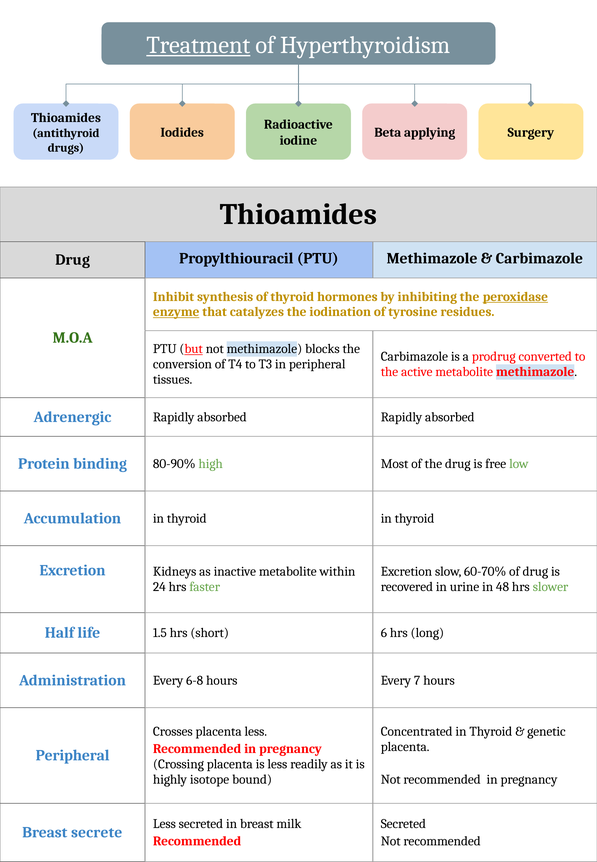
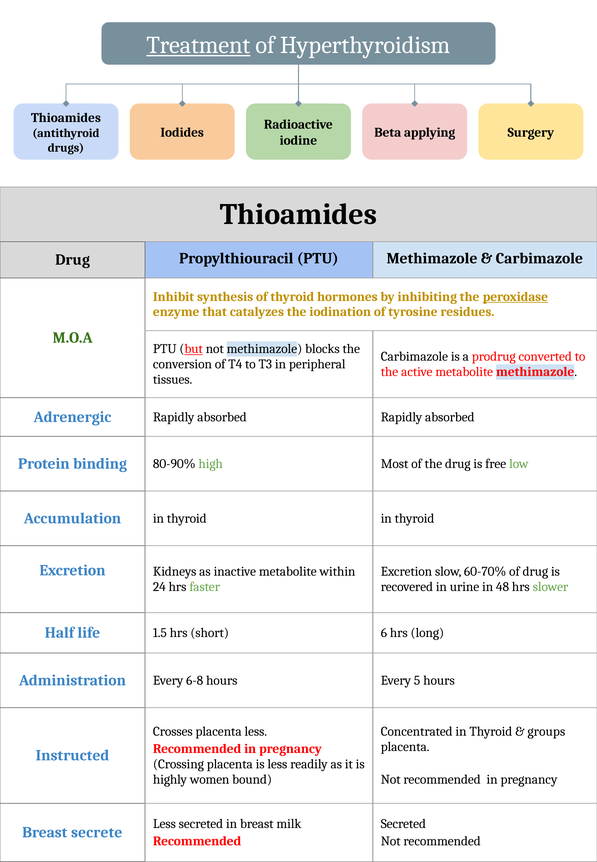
enzyme underline: present -> none (176, 312)
7: 7 -> 5 (417, 680)
genetic: genetic -> groups (546, 731)
Peripheral: Peripheral -> Instructed (72, 756)
isotope: isotope -> women (210, 779)
